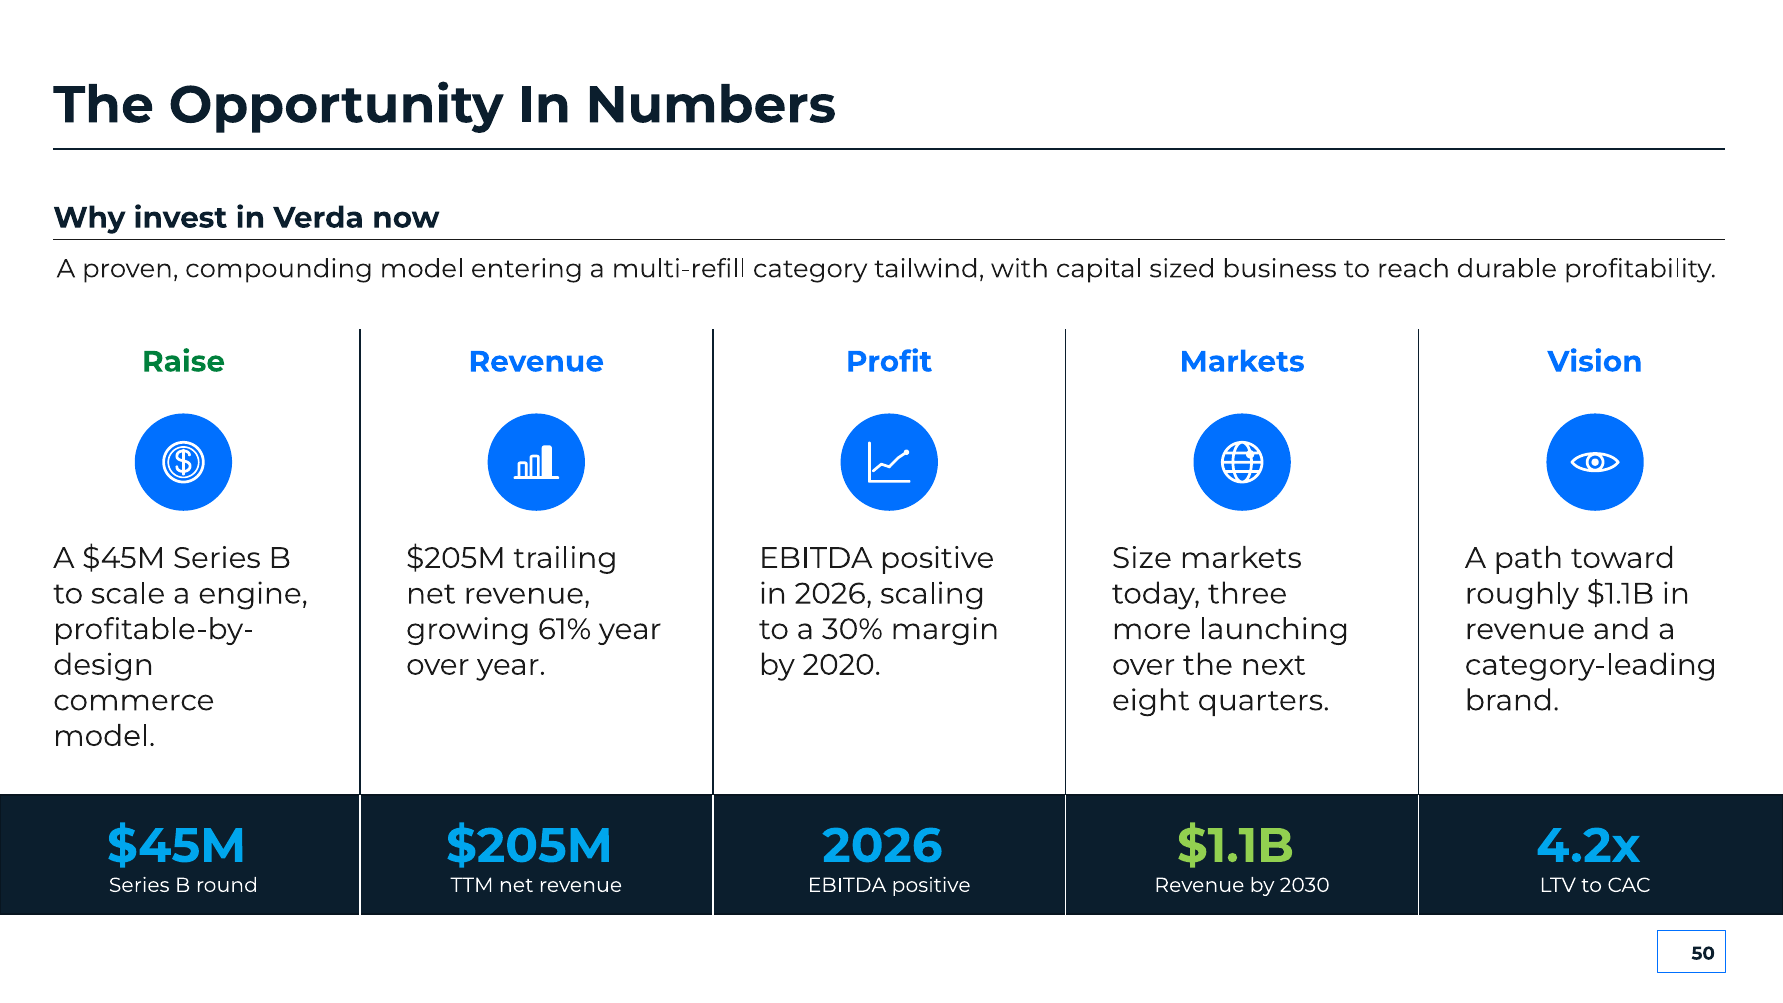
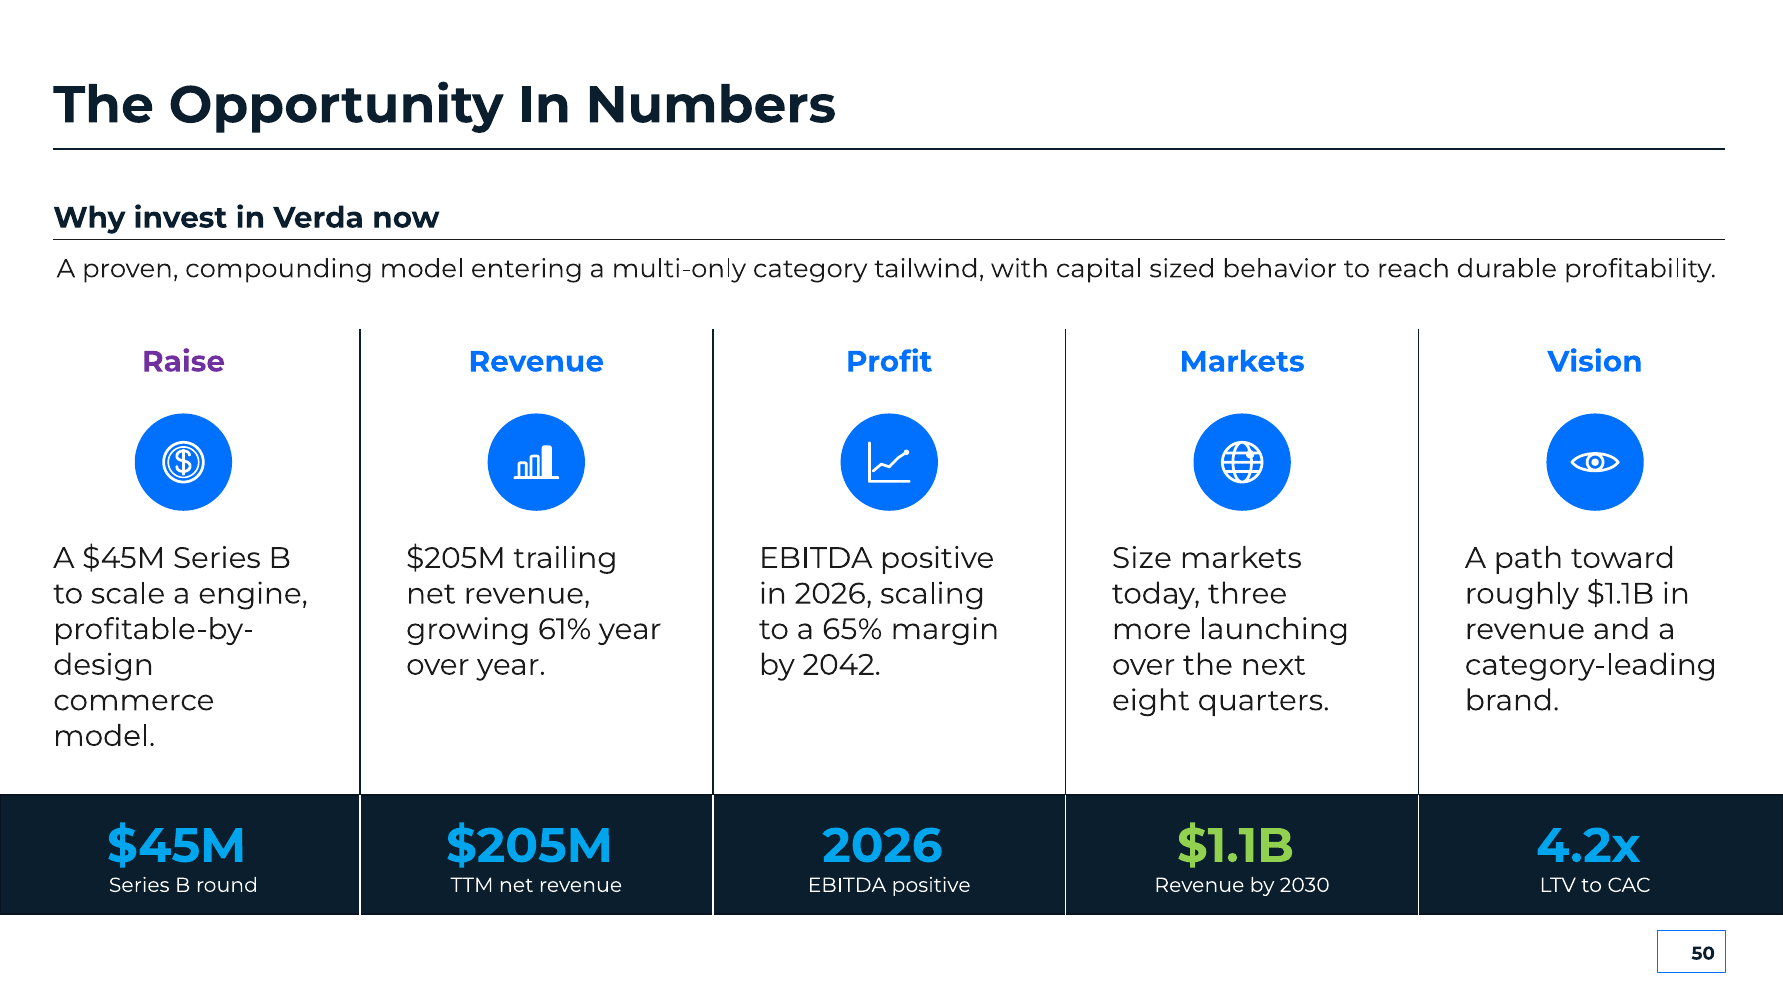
multi-refill: multi-refill -> multi-only (679, 269)
business: business -> behavior (1280, 269)
Raise colour: green -> purple (184, 362)
30%: 30% -> 65% (852, 629)
2020: 2020 -> 2042 (842, 665)
